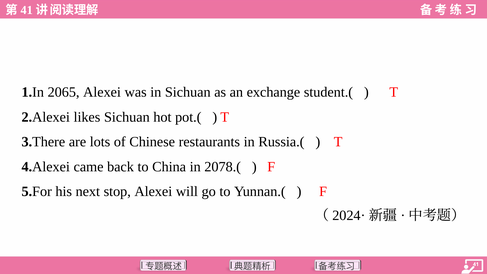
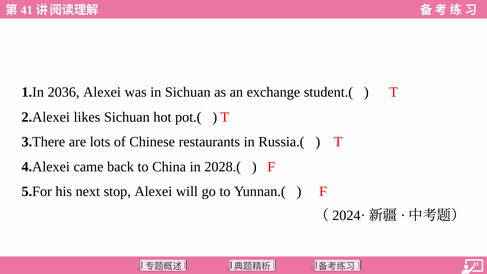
2065: 2065 -> 2036 (64, 92)
2078.(: 2078.( -> 2028.( (223, 167)
